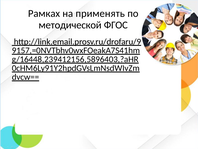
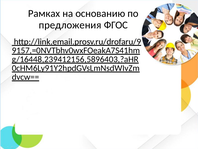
применять: применять -> основанию (100, 13)
методической: методической -> предложения (70, 25)
